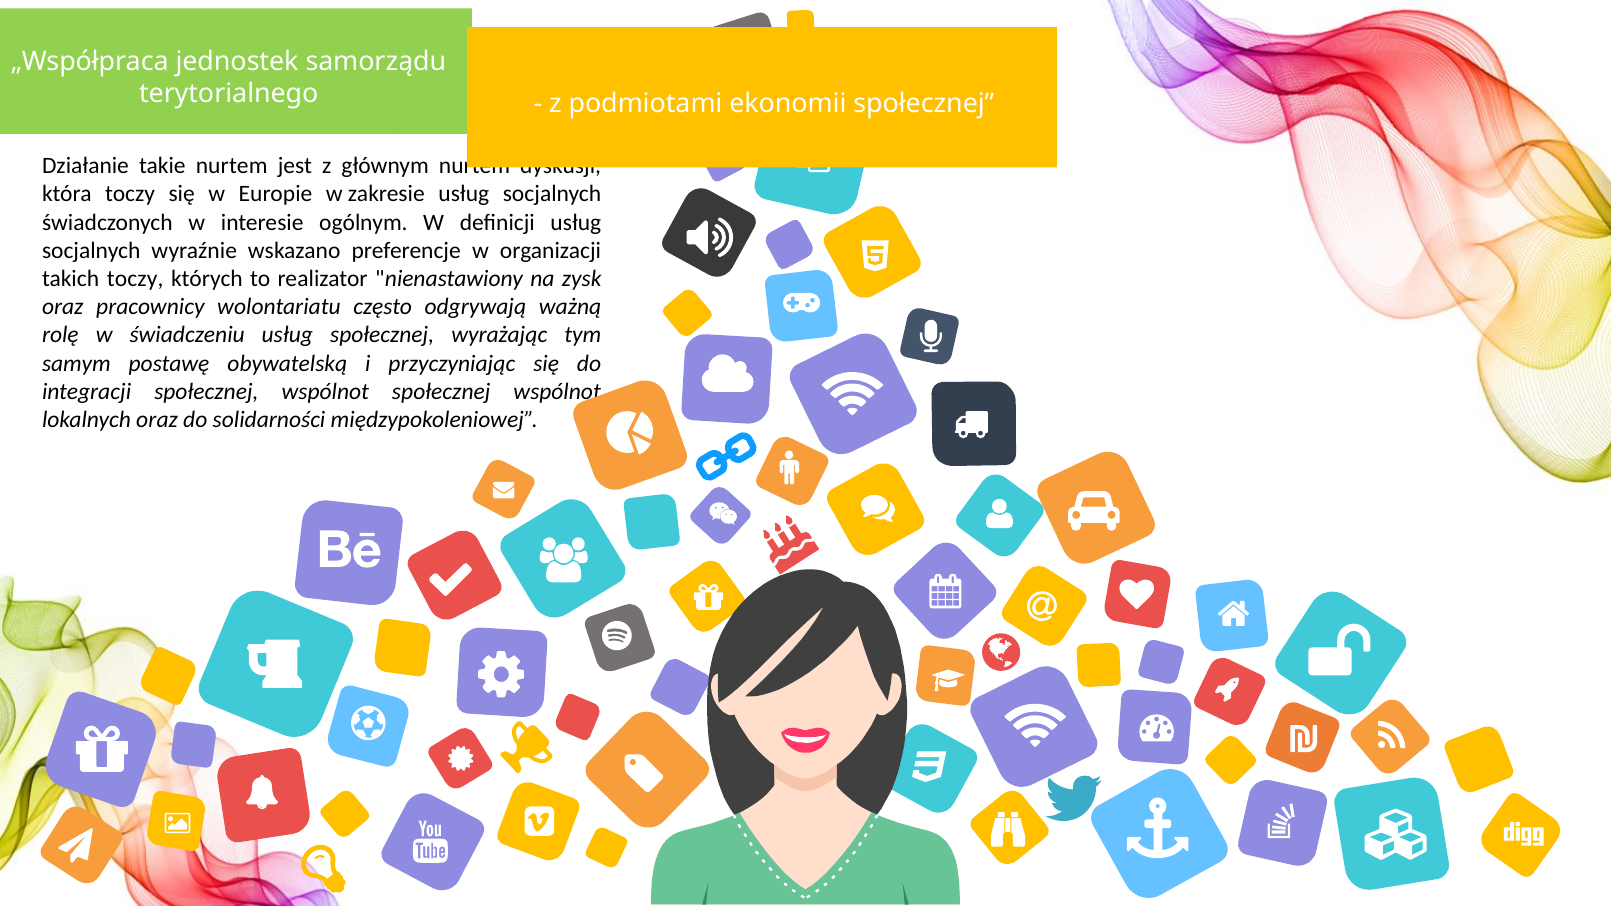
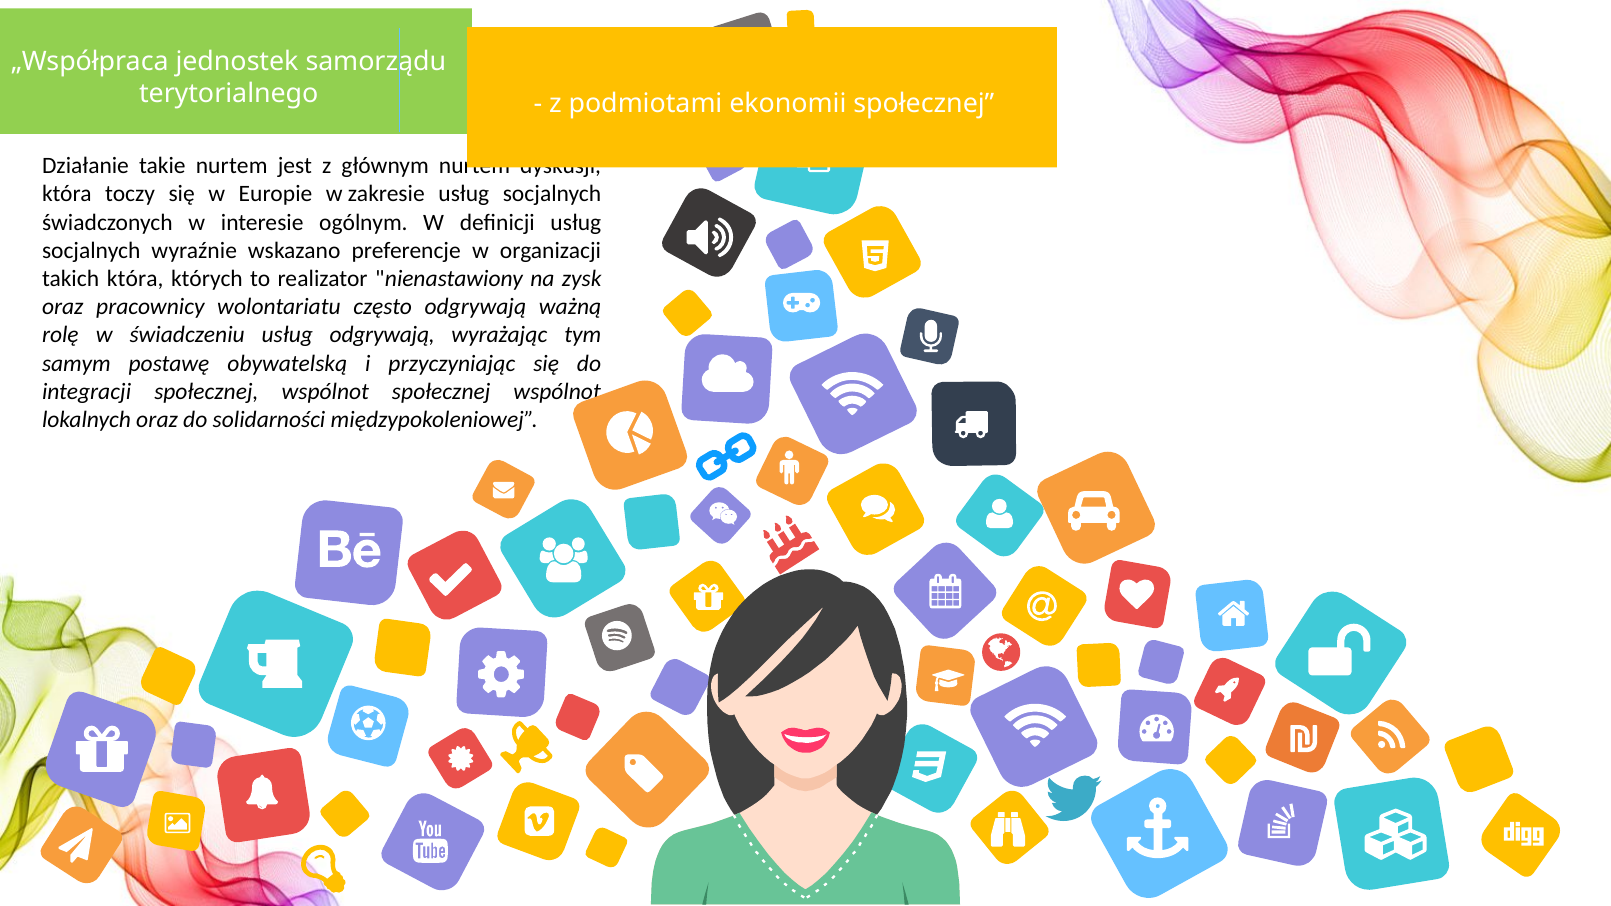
takich toczy: toczy -> która (135, 279)
usług społecznej: społecznej -> odgrywają (382, 335)
